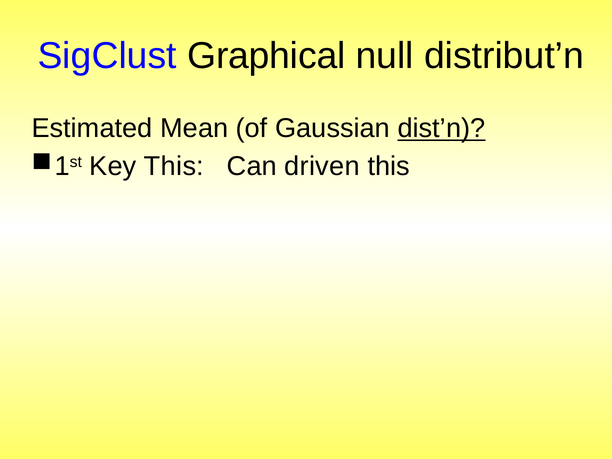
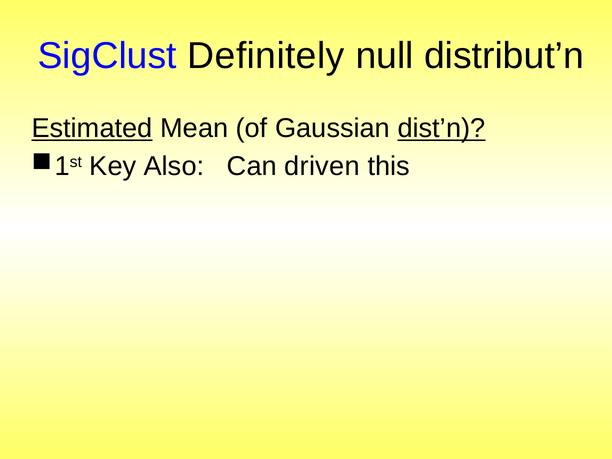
Graphical: Graphical -> Definitely (266, 56)
Estimated underline: none -> present (92, 128)
Key This: This -> Also (174, 166)
